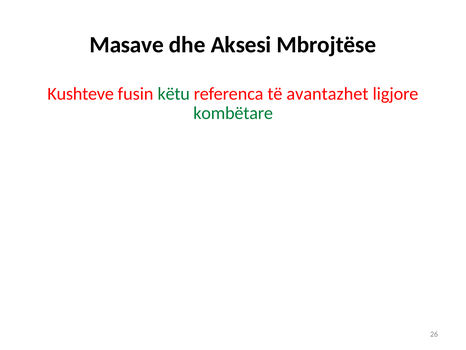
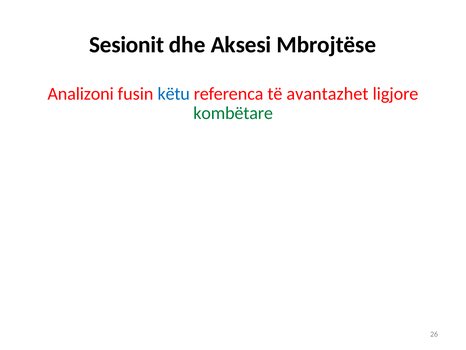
Masave: Masave -> Sesionit (127, 45)
Kushteve: Kushteve -> Analizoni (81, 94)
këtu colour: green -> blue (174, 94)
